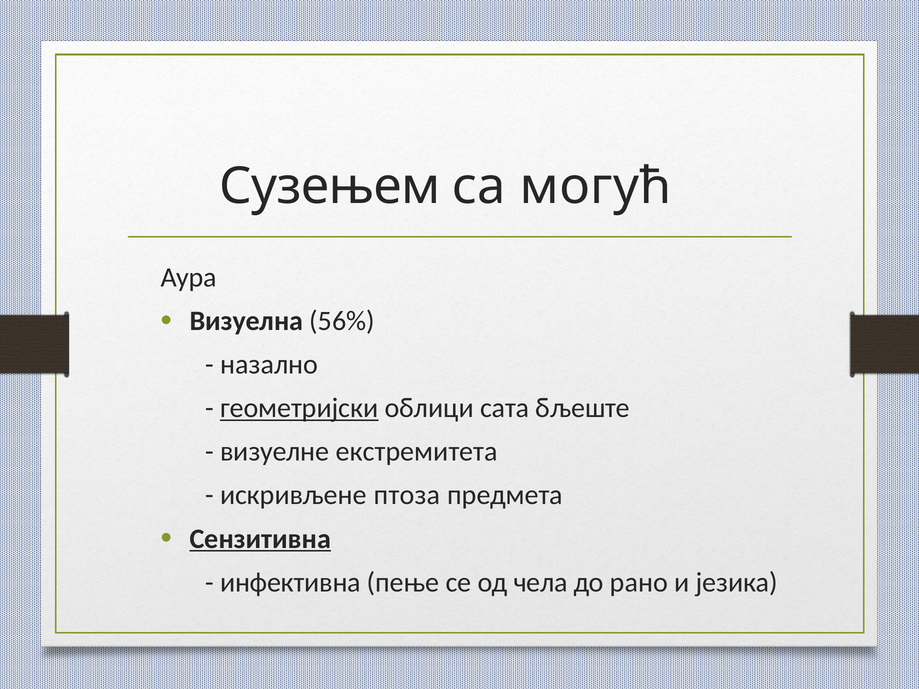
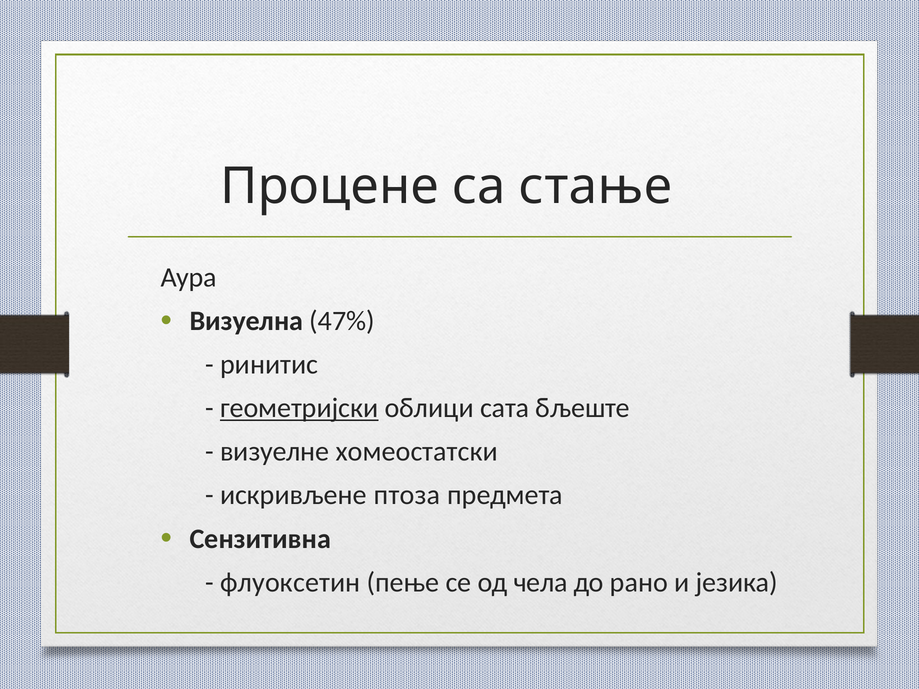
Сузењем: Сузењем -> Процене (329, 186)
могућ: могућ -> стaњe (596, 186)
56%: 56% -> 47% (342, 321)
назално: назално -> ринитис (269, 365)
eкстрeмитeтa: eкстрeмитeтa -> хомеостатски (417, 452)
Сензитивна underline: present -> none (260, 539)
инфективна: инфективна -> флуoксeтин (290, 583)
